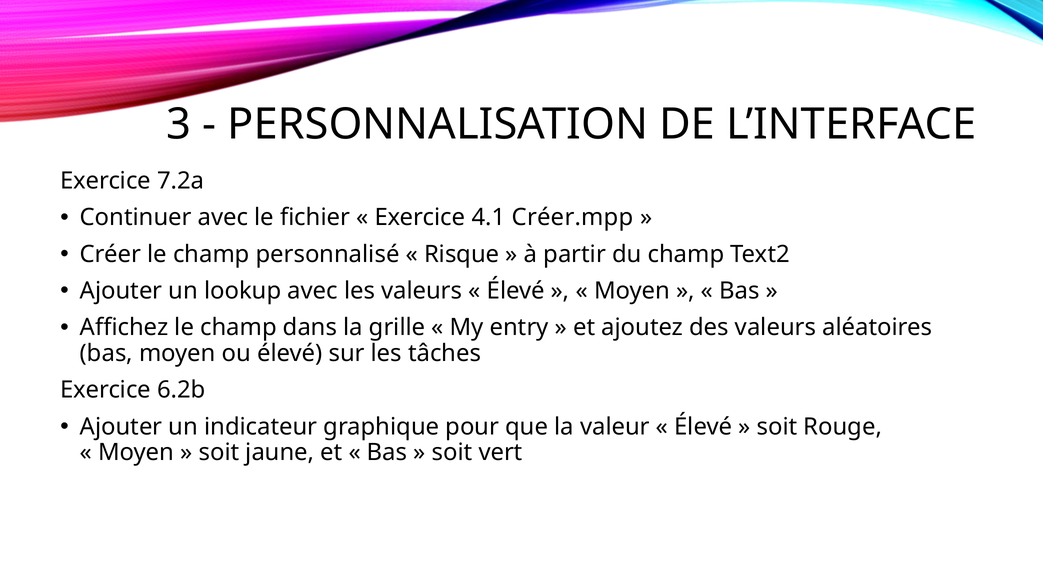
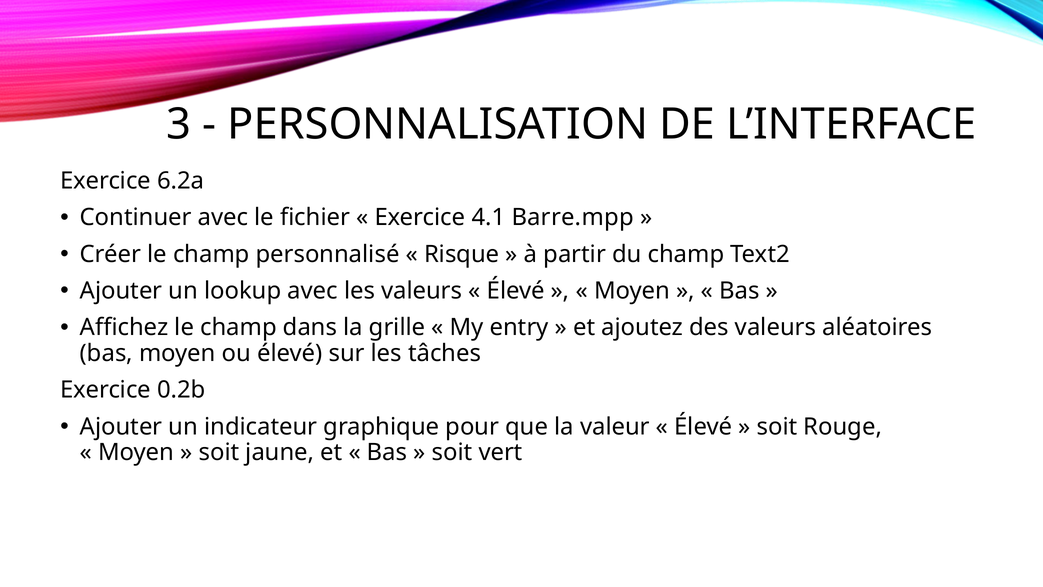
7.2a: 7.2a -> 6.2a (181, 181)
Créer.mpp: Créer.mpp -> Barre.mpp (573, 217)
6.2b: 6.2b -> 0.2b (181, 390)
